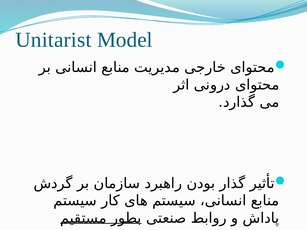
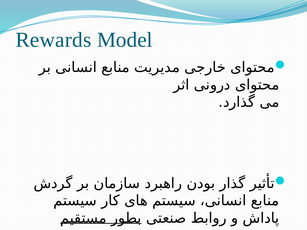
Unitarist: Unitarist -> Rewards (53, 40)
